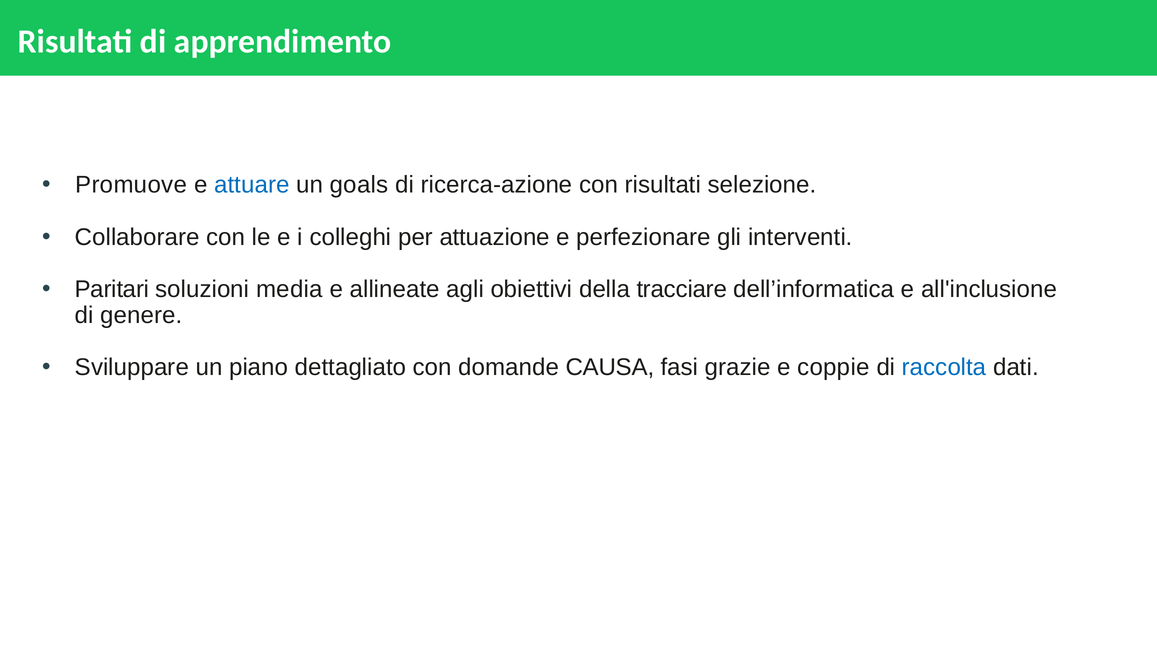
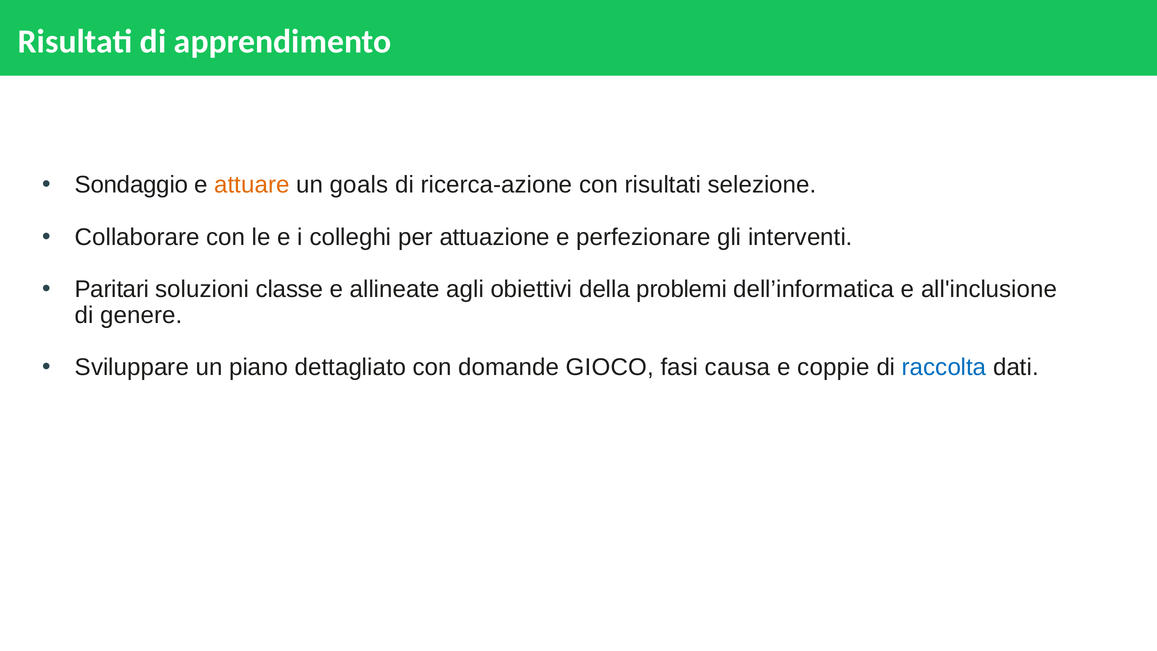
Promuove: Promuove -> Sondaggio (131, 185)
attuare colour: blue -> orange (252, 185)
media: media -> classe (290, 289)
tracciare: tracciare -> problemi (682, 289)
CAUSA: CAUSA -> GIOCO (610, 367)
grazie: grazie -> causa (738, 367)
